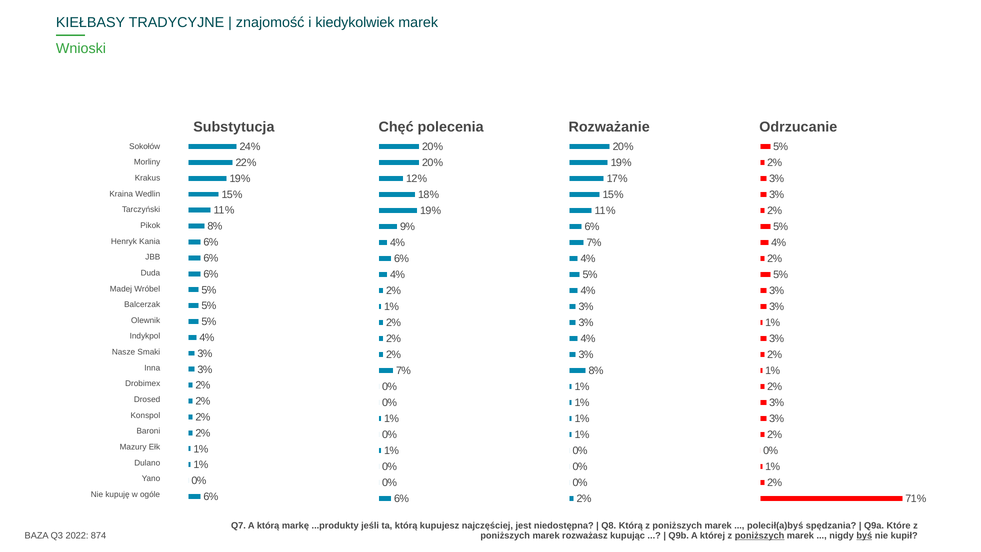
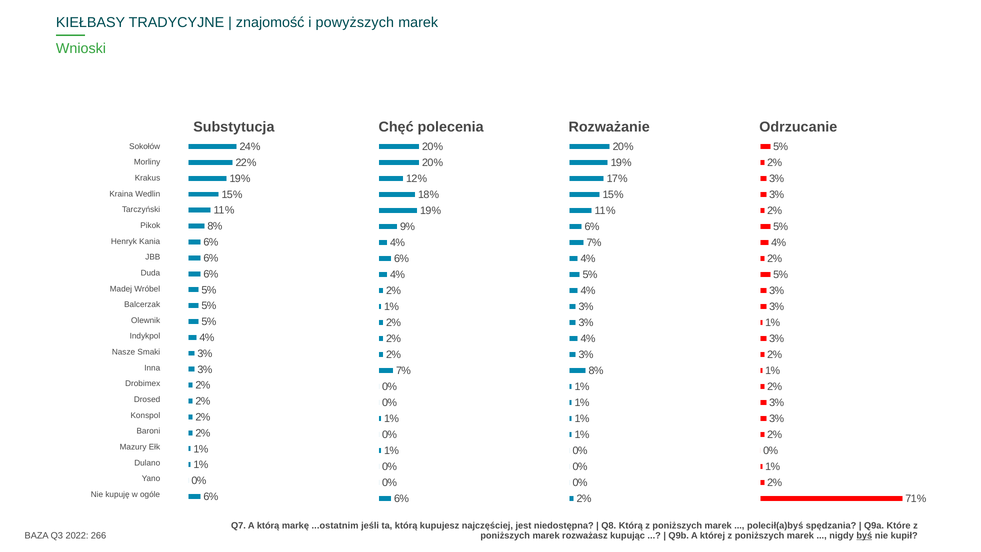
kiedykolwiek: kiedykolwiek -> powyższych (355, 23)
...produkty: ...produkty -> ...ostatnim (335, 526)
874: 874 -> 266 (99, 535)
poniższych underline: present -> none (760, 536)
